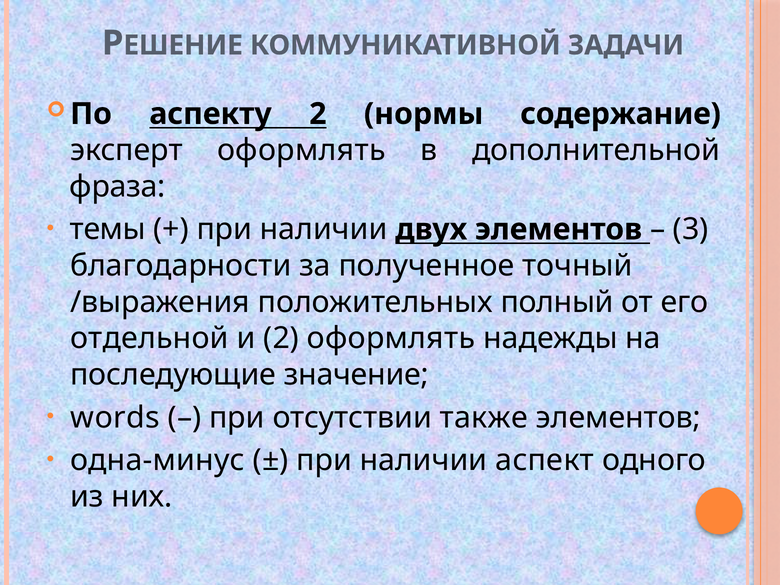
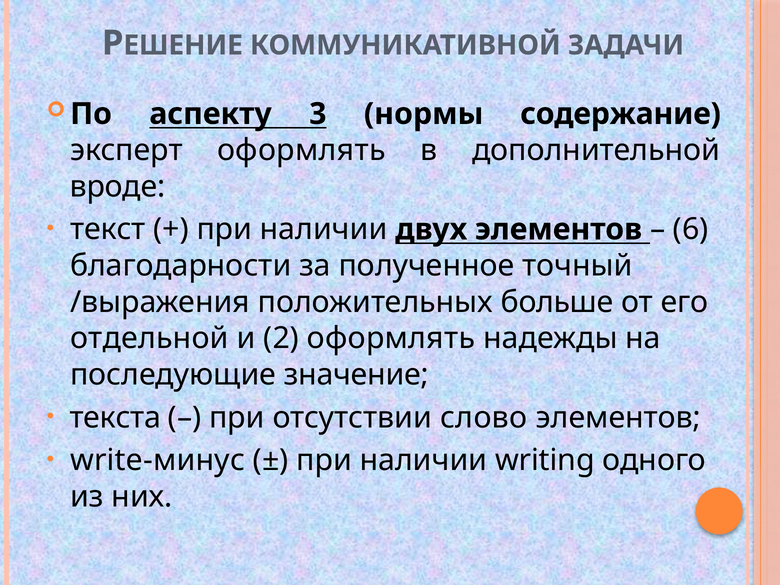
аспекту 2: 2 -> 3 (318, 114)
фраза: фраза -> вроде (117, 187)
темы: темы -> текст (108, 229)
3: 3 -> 6 (691, 229)
полный: полный -> больше (557, 302)
words: words -> текста (115, 418)
также: также -> слово (484, 418)
одна-минус: одна-минус -> write-минус (158, 460)
аспект: аспект -> writing (545, 460)
